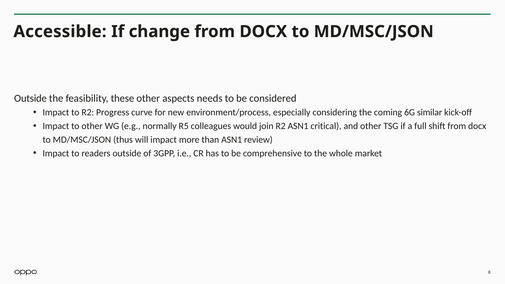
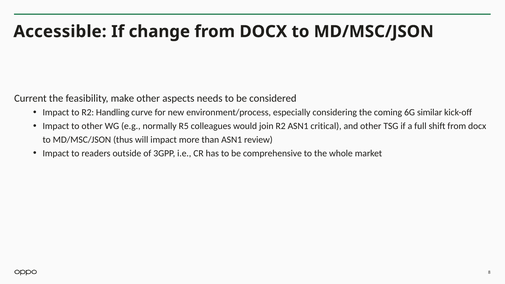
Outside: Outside -> Current (30, 98)
these: these -> make (122, 98)
Progress: Progress -> Handling (113, 113)
